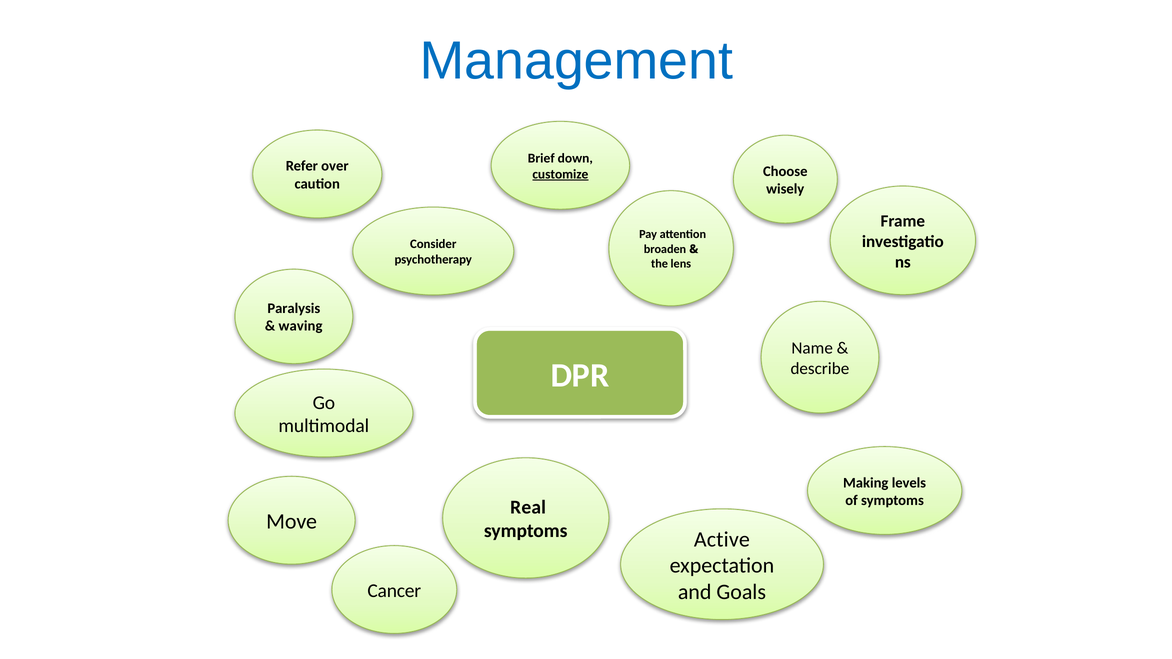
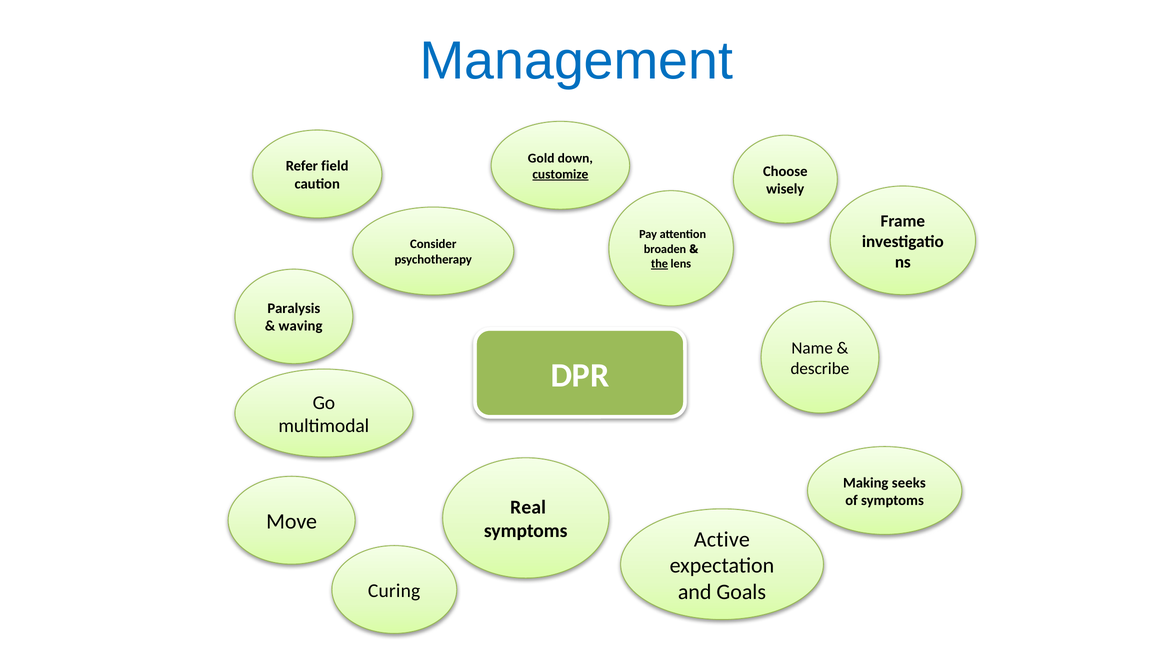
Brief: Brief -> Gold (541, 158)
over: over -> field (335, 166)
the underline: none -> present (660, 264)
levels: levels -> seeks (909, 483)
Cancer: Cancer -> Curing (394, 591)
